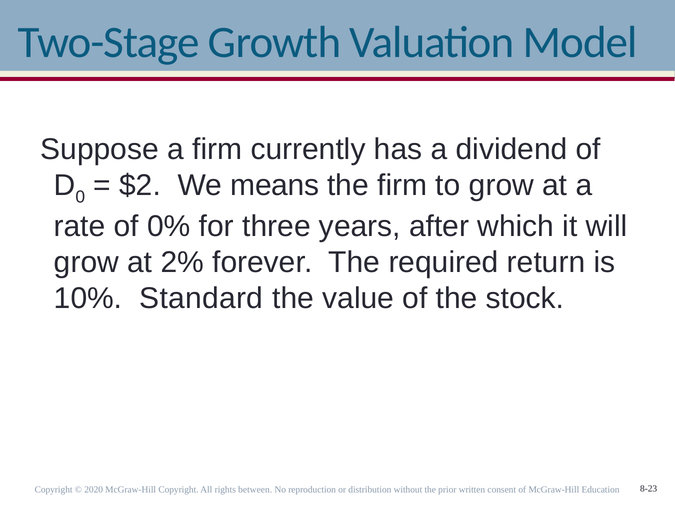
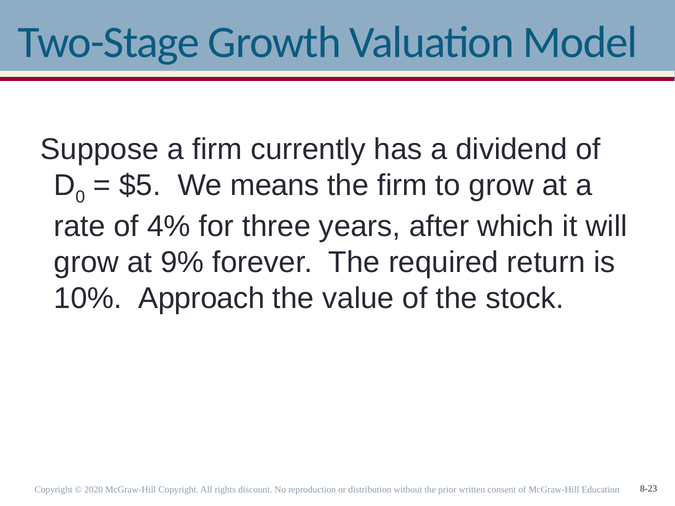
$2: $2 -> $5 (140, 186)
0%: 0% -> 4% (169, 227)
2%: 2% -> 9% (182, 263)
Standard: Standard -> Approach (202, 299)
between: between -> discount (255, 490)
